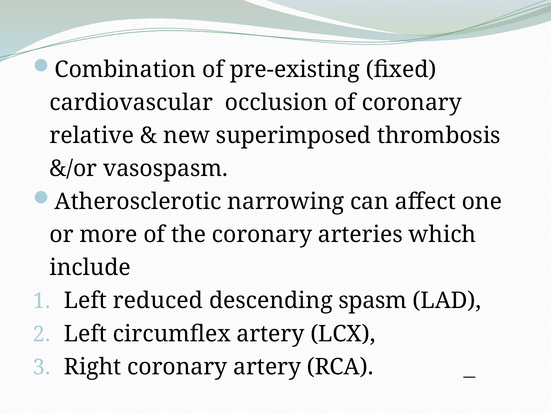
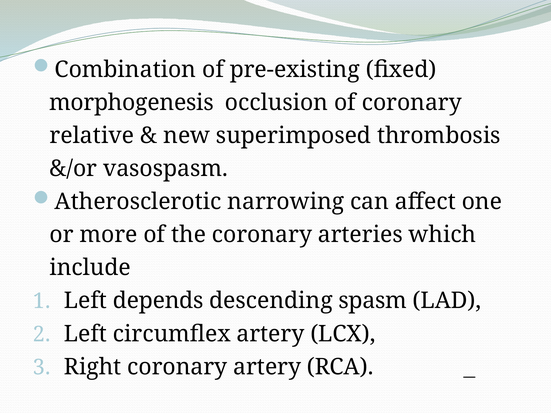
cardiovascular: cardiovascular -> morphogenesis (131, 103)
reduced: reduced -> depends (158, 301)
